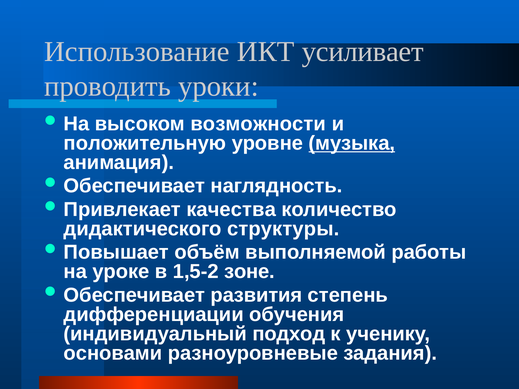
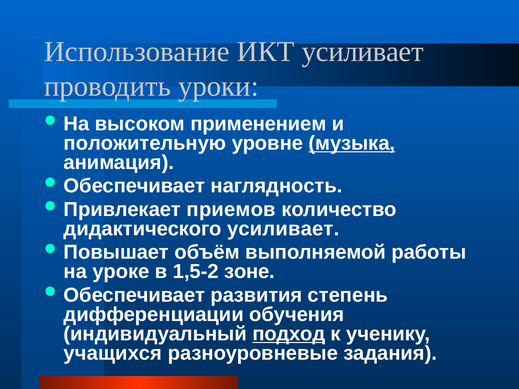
возможности: возможности -> применением (258, 124)
качества: качества -> приемов (231, 210)
дидактического структуры: структуры -> усиливает (283, 229)
подход underline: none -> present (289, 334)
основами: основами -> учащихся (113, 353)
